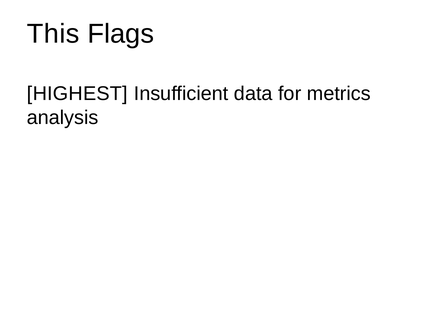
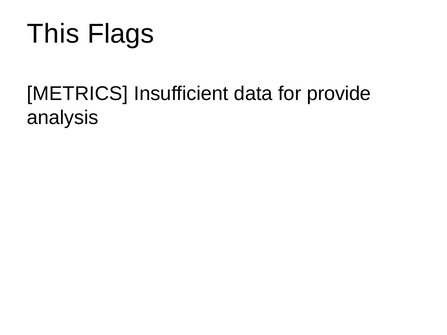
HIGHEST: HIGHEST -> METRICS (77, 94)
metrics: metrics -> provide (339, 94)
